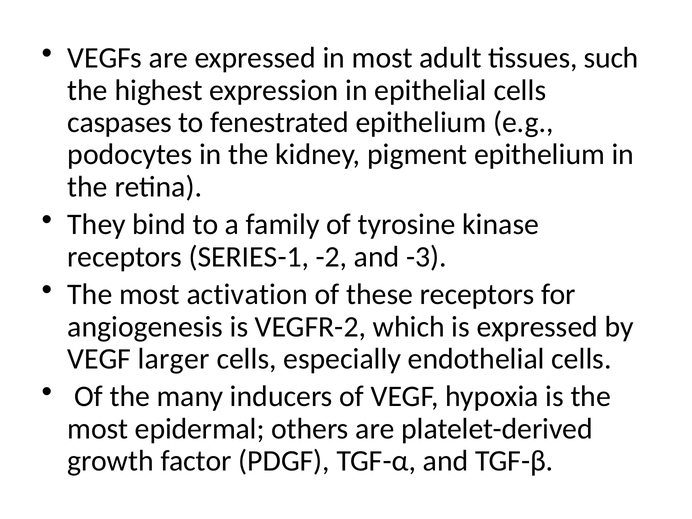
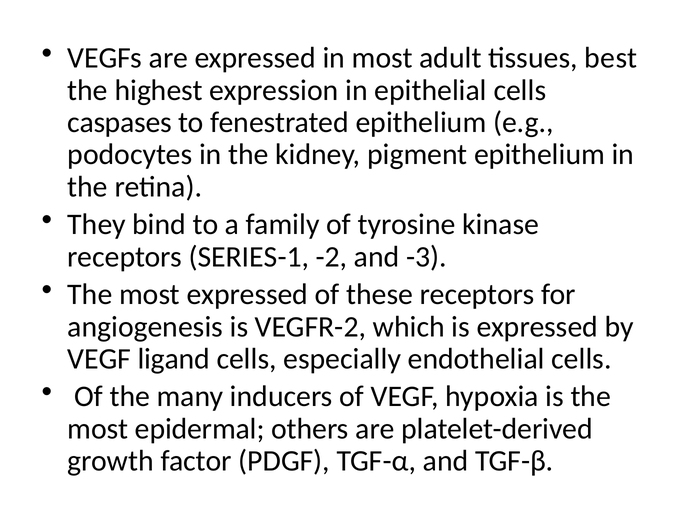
such: such -> best (611, 58)
most activation: activation -> expressed (247, 295)
larger: larger -> ligand (174, 359)
